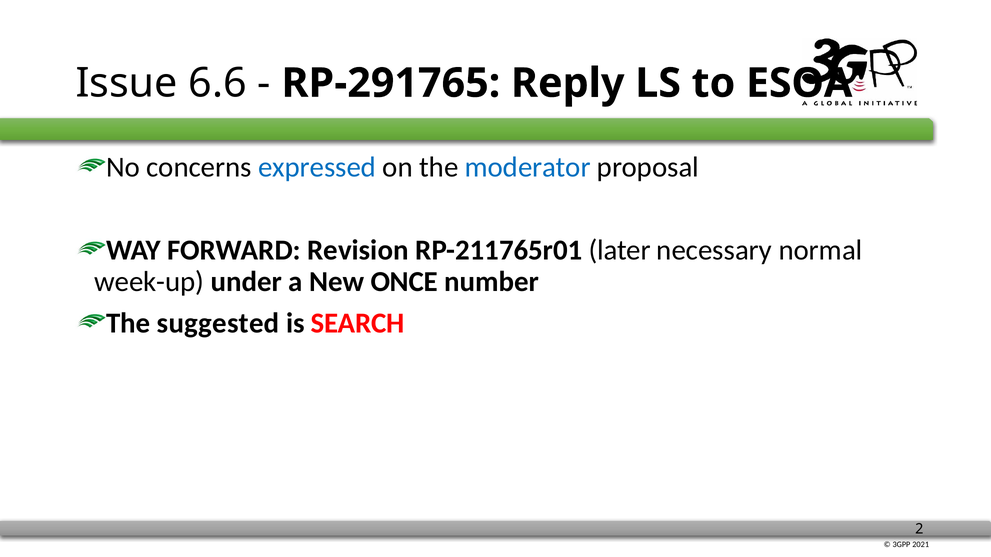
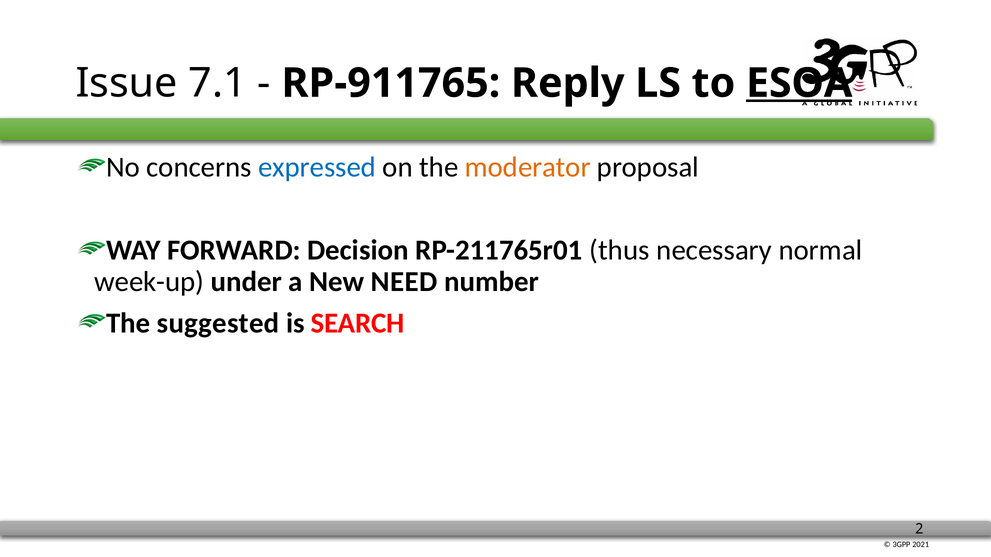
6.6: 6.6 -> 7.1 (218, 83)
RP-291765: RP-291765 -> RP-911765 (391, 83)
ESOA underline: none -> present (799, 83)
moderator colour: blue -> orange (528, 168)
Revision: Revision -> Decision (358, 251)
later: later -> thus (619, 251)
ONCE: ONCE -> NEED (404, 282)
